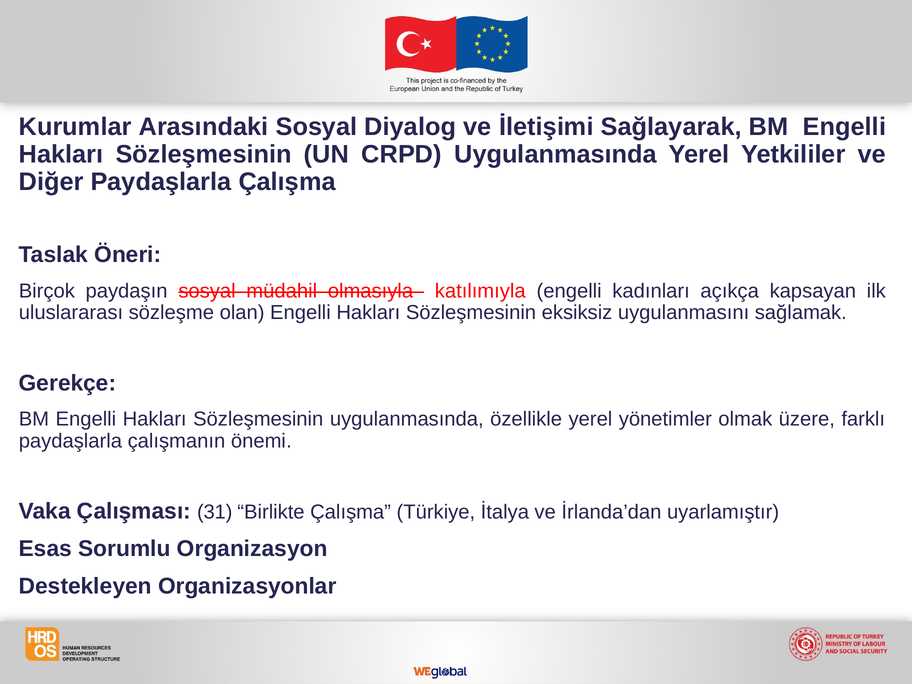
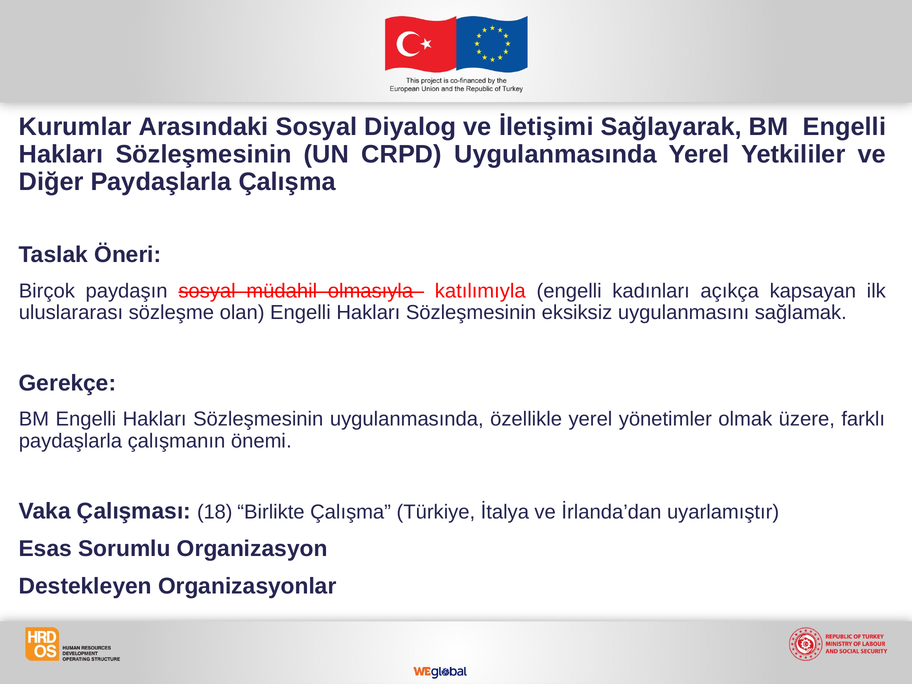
31: 31 -> 18 (215, 512)
